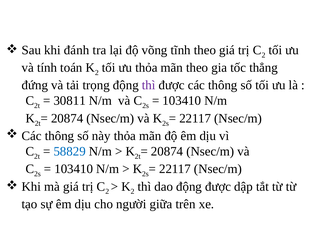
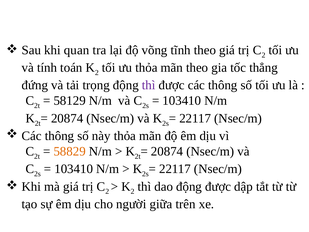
đánh: đánh -> quan (77, 50)
30811: 30811 -> 58129 (70, 101)
58829 colour: blue -> orange (70, 151)
